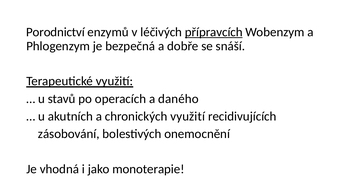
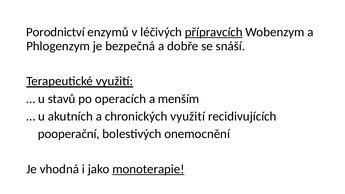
daného: daného -> menším (179, 99)
zásobování: zásobování -> pooperační (69, 134)
monoterapie underline: none -> present (148, 169)
